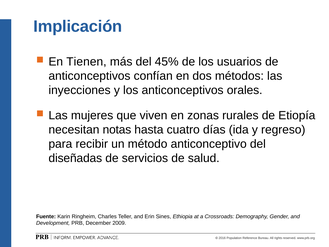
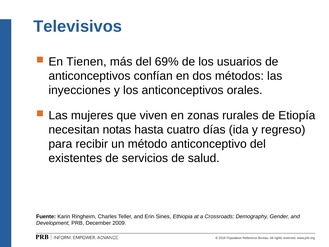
Implicación: Implicación -> Televisivos (78, 26)
45%: 45% -> 69% (167, 62)
diseñadas: diseñadas -> existentes (75, 158)
